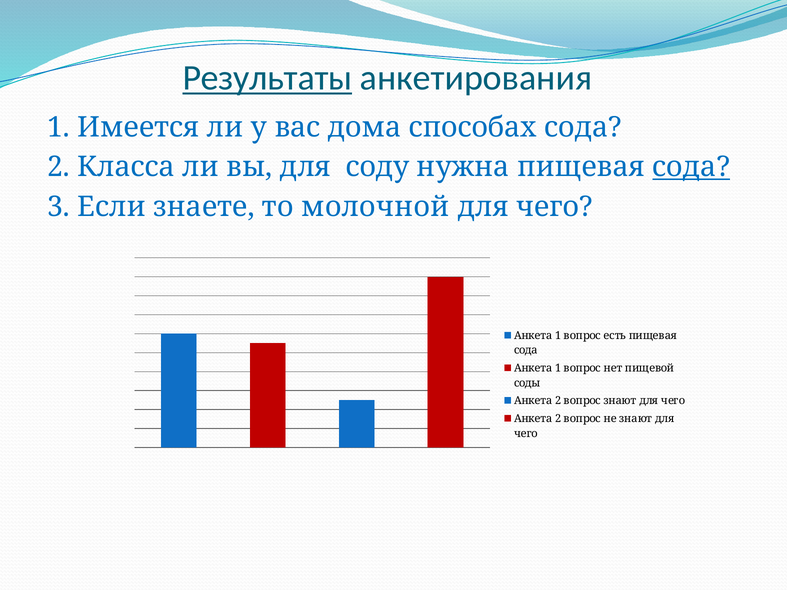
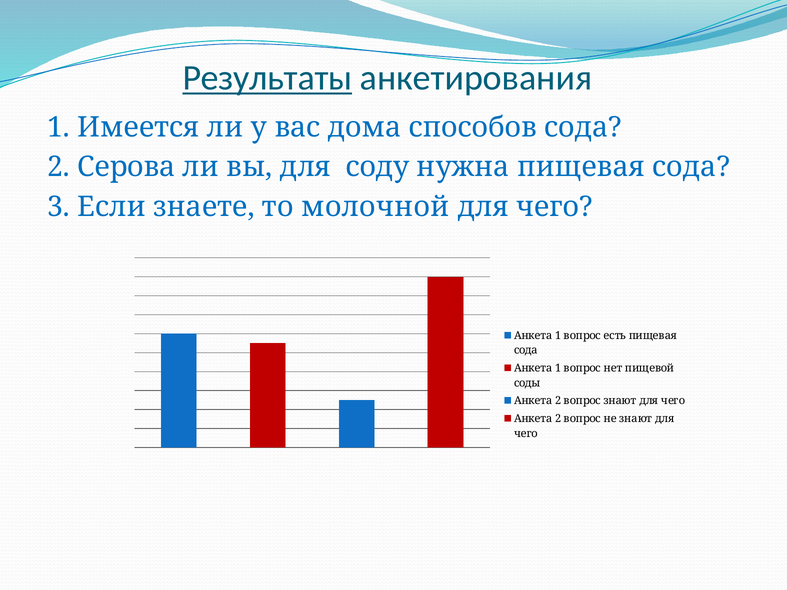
способах: способах -> способов (473, 127)
Класса: Класса -> Серова (126, 167)
сода underline: present -> none (691, 167)
